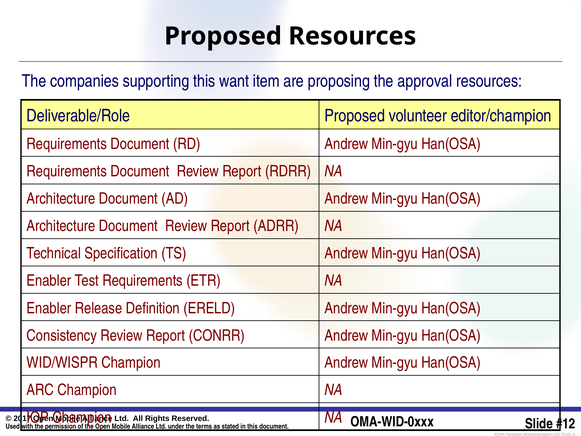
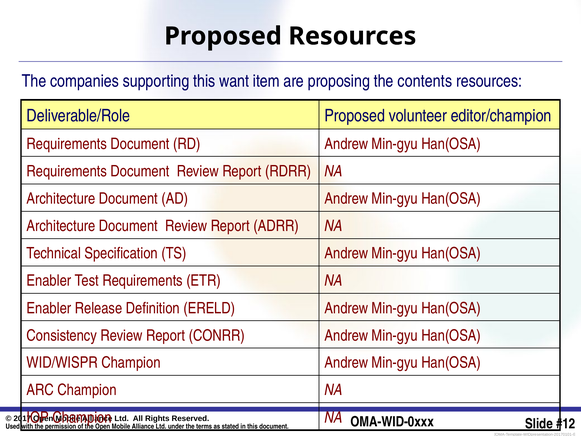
approval: approval -> contents (425, 81)
